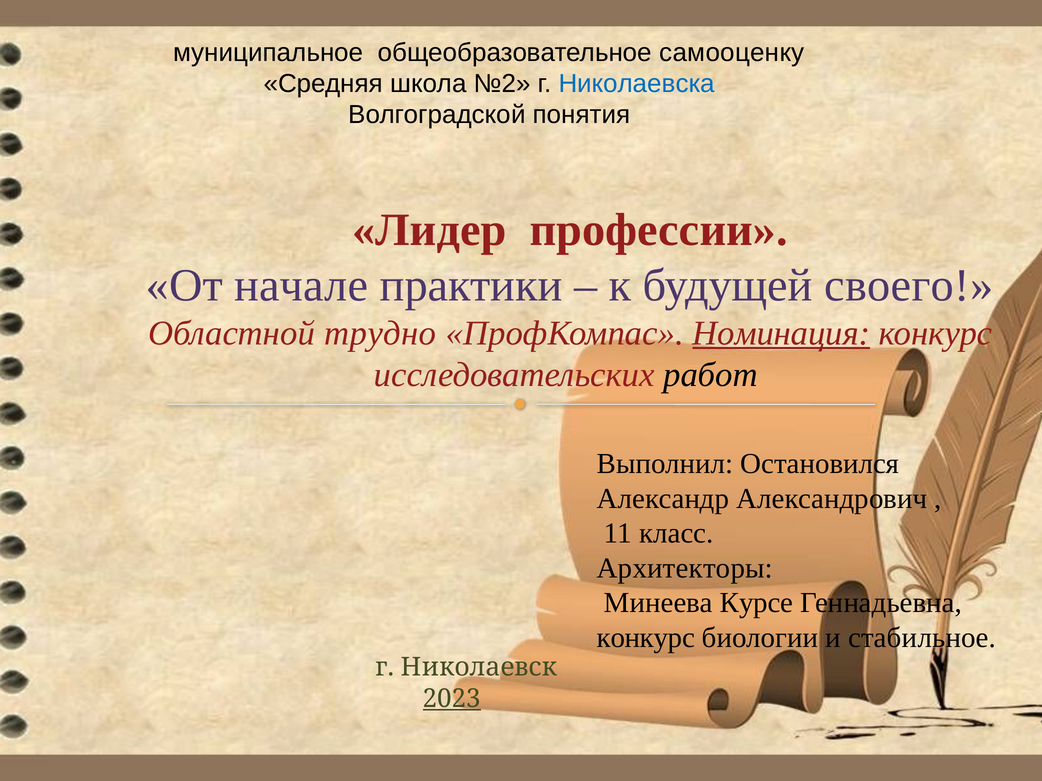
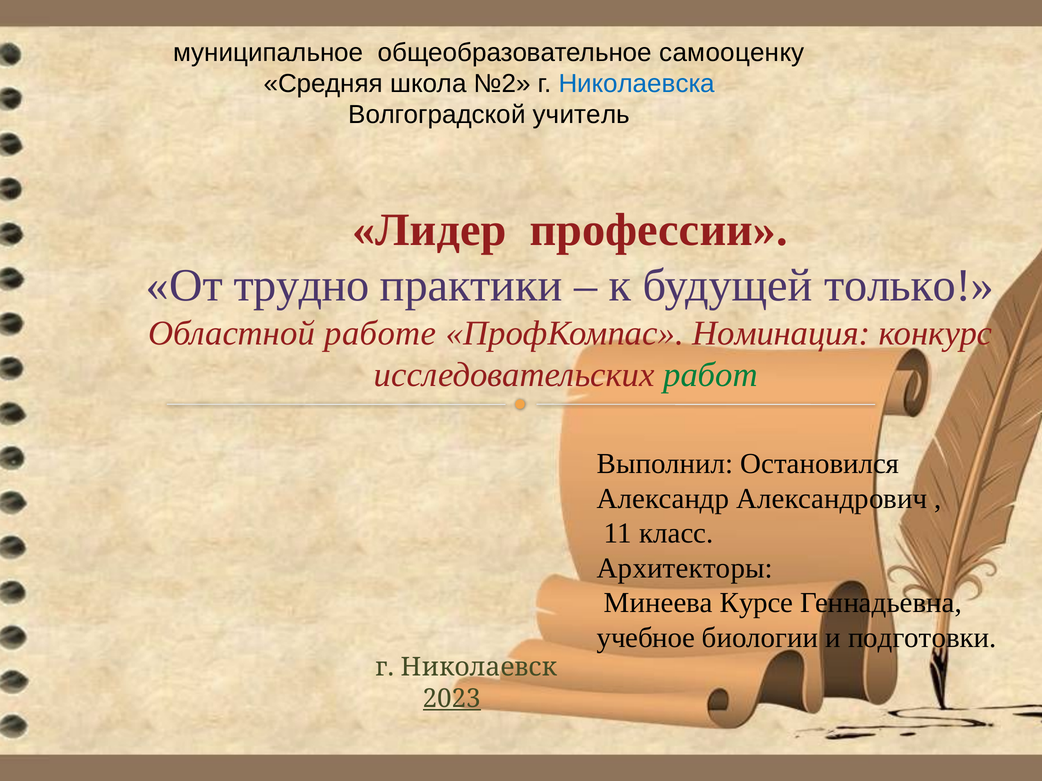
понятия: понятия -> учитель (581, 115)
начале: начале -> трудно (301, 286)
своего: своего -> только (909, 286)
трудно: трудно -> работе (380, 333)
Номинация underline: present -> none (781, 333)
работ colour: black -> green (710, 375)
конкурс: конкурс -> учебное (646, 638)
стабильное: стабильное -> подготовки (922, 638)
